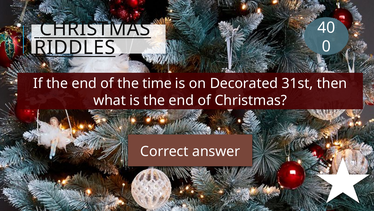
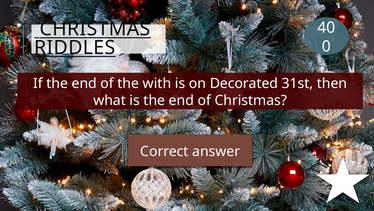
time: time -> with (157, 83)
